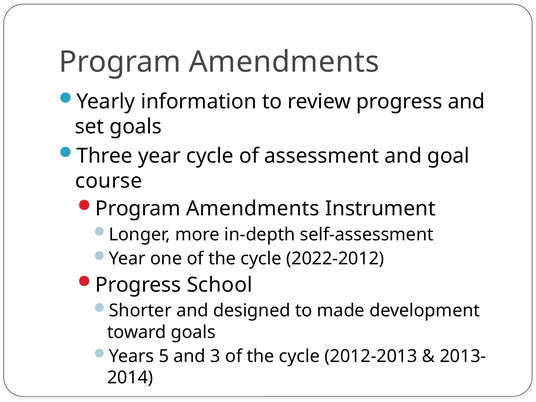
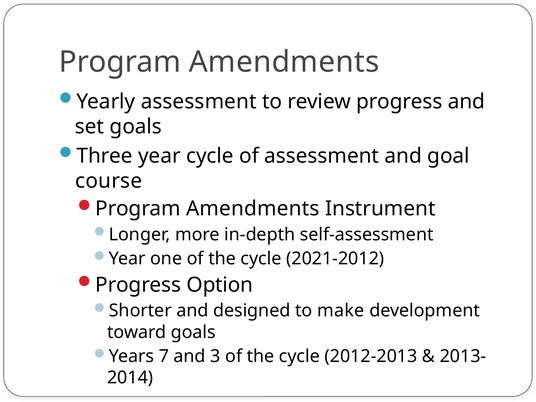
Yearly information: information -> assessment (199, 101)
2022-2012: 2022-2012 -> 2021-2012 (335, 259)
School: School -> Option (220, 285)
made: made -> make (341, 311)
5: 5 -> 7 (164, 356)
